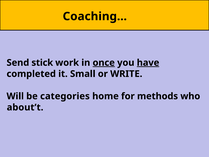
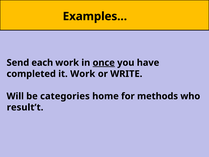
Coaching…: Coaching… -> Examples… (95, 16)
stick: stick -> each (42, 63)
have underline: present -> none (148, 63)
it Small: Small -> Work (83, 74)
about’t: about’t -> result’t (25, 107)
